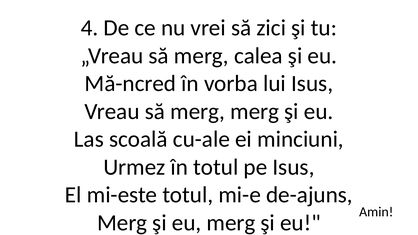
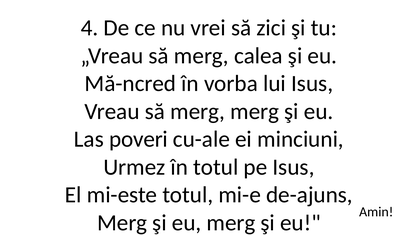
scoală: scoală -> poveri (138, 139)
